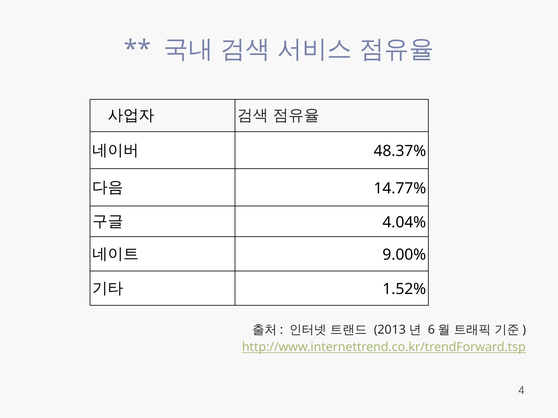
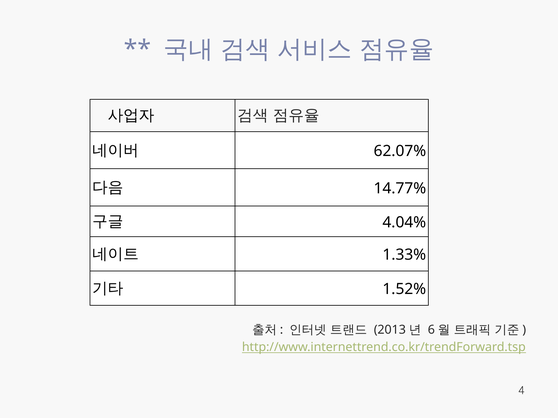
48.37%: 48.37% -> 62.07% (400, 151)
9.00%: 9.00% -> 1.33% (404, 255)
